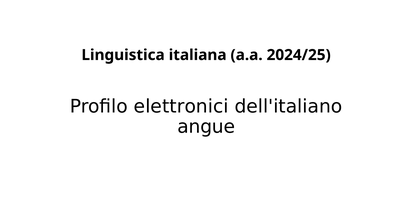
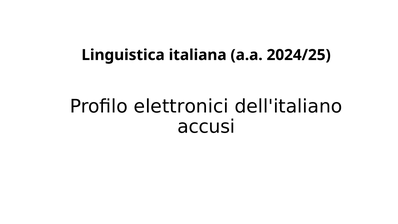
angue: angue -> accusi (206, 127)
